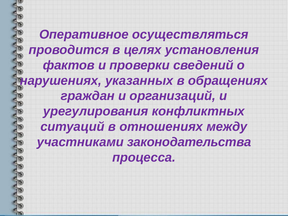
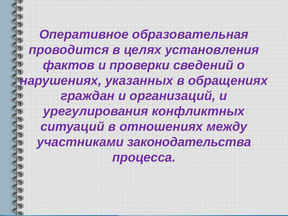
осуществляться: осуществляться -> образовательная (190, 34)
